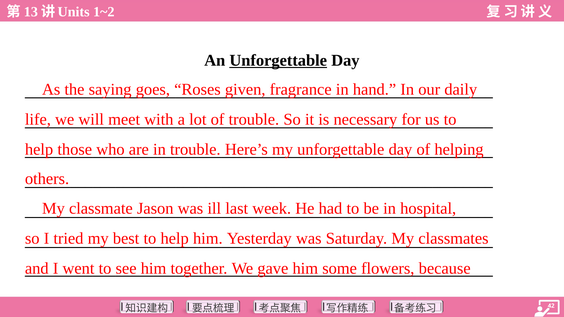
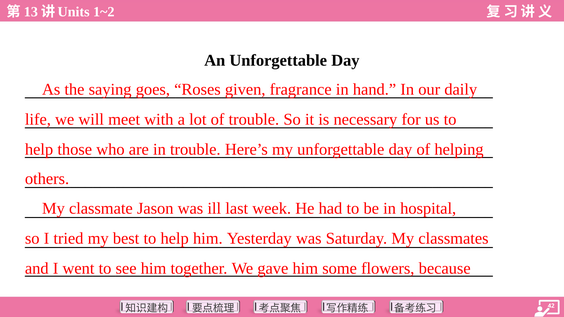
Unforgettable underline: present -> none (278, 61)
